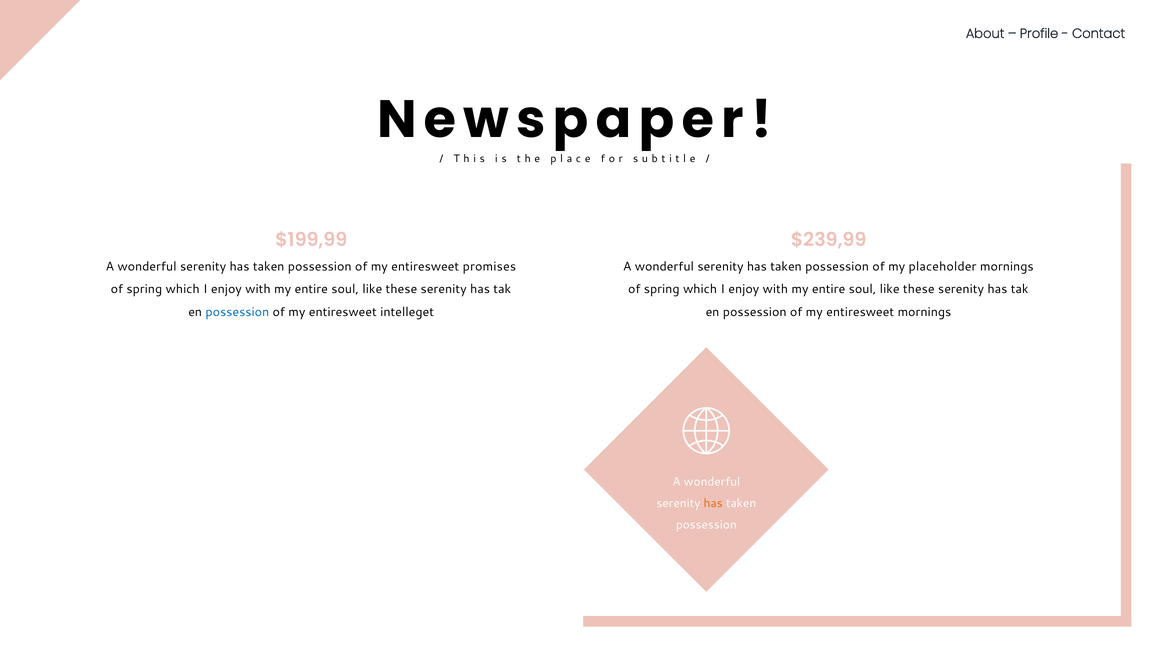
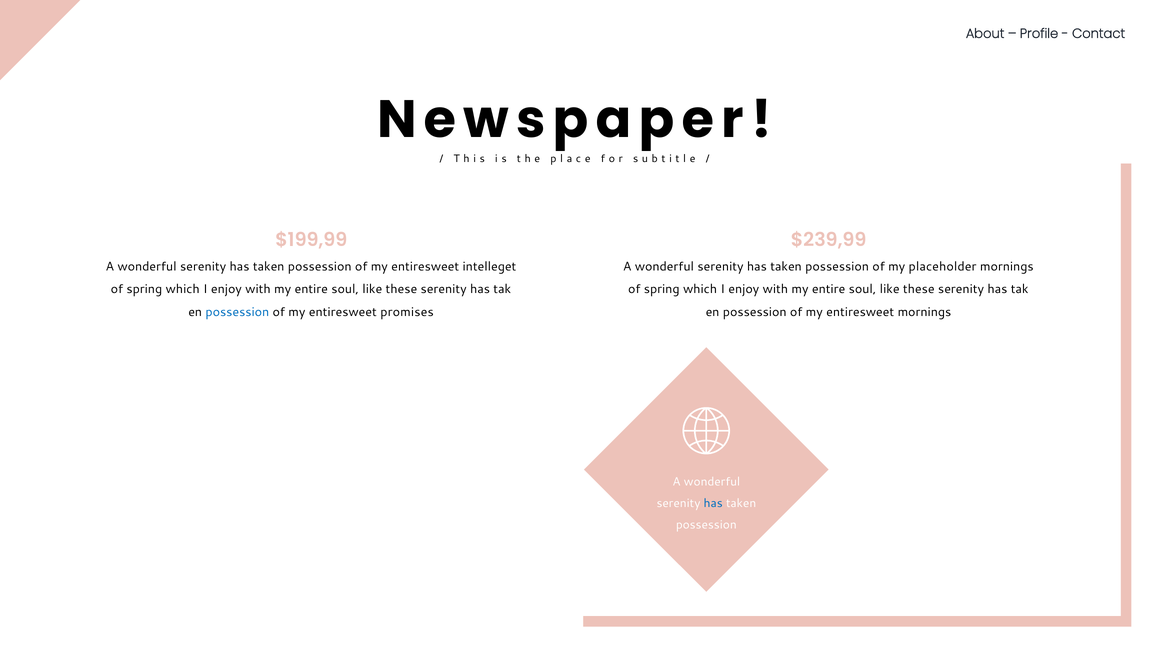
promises: promises -> intelleget (489, 267)
intelleget: intelleget -> promises (407, 312)
has colour: orange -> blue (713, 503)
